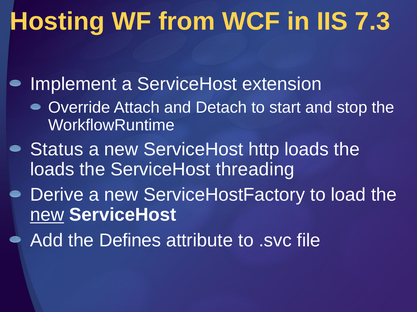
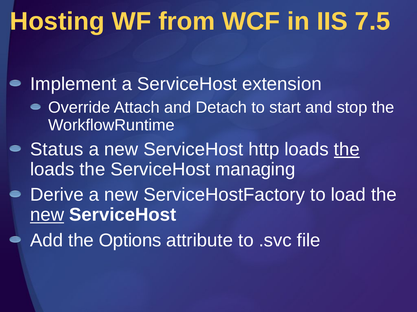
7.3: 7.3 -> 7.5 (373, 21)
the underline: none -> present (347, 150)
threading: threading -> managing (255, 170)
Defines: Defines -> Options (130, 241)
